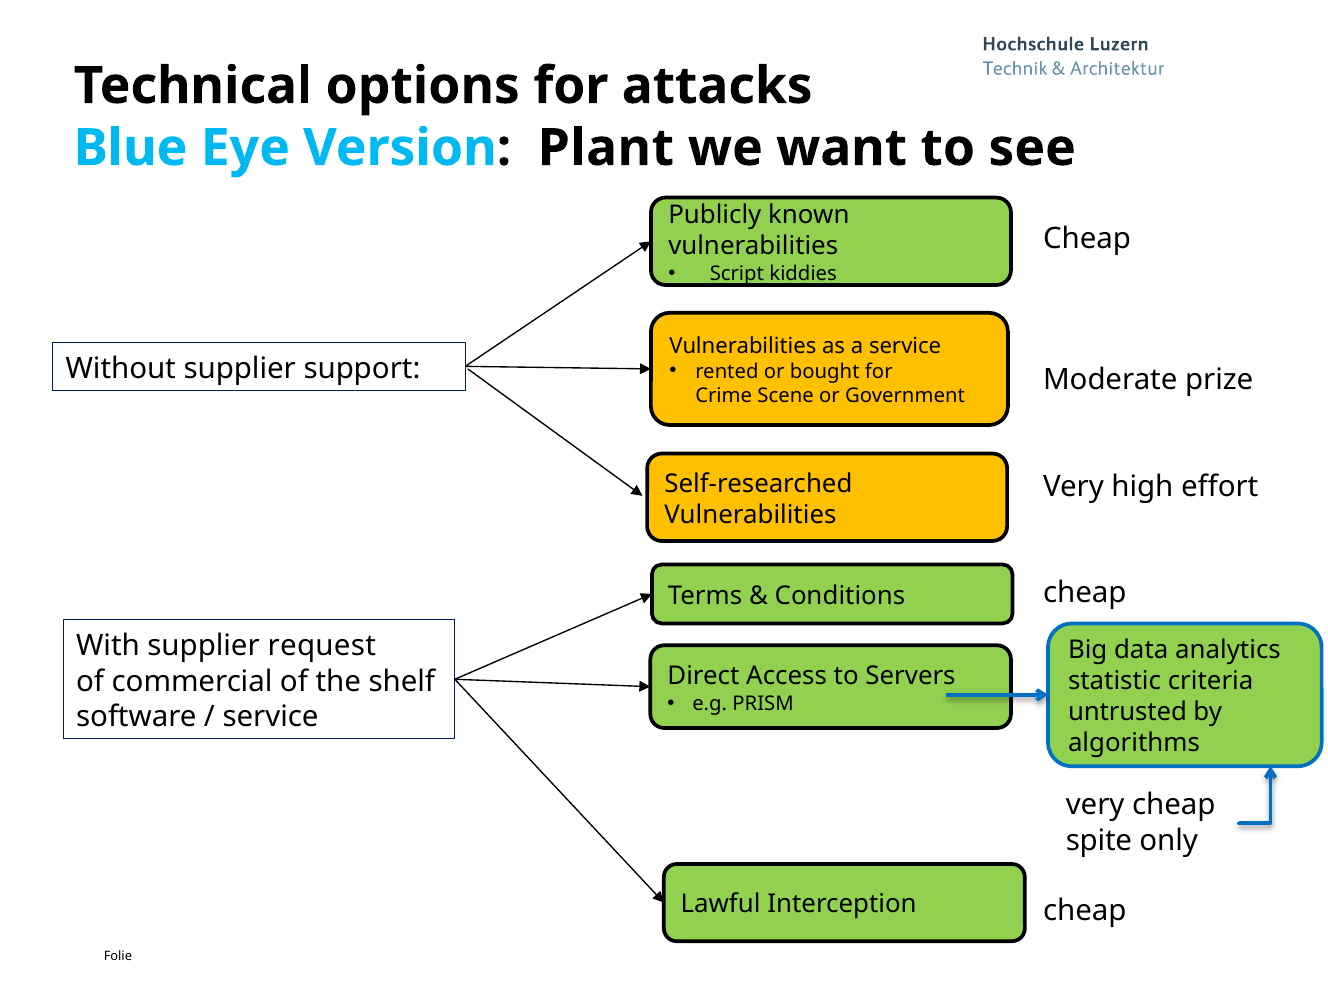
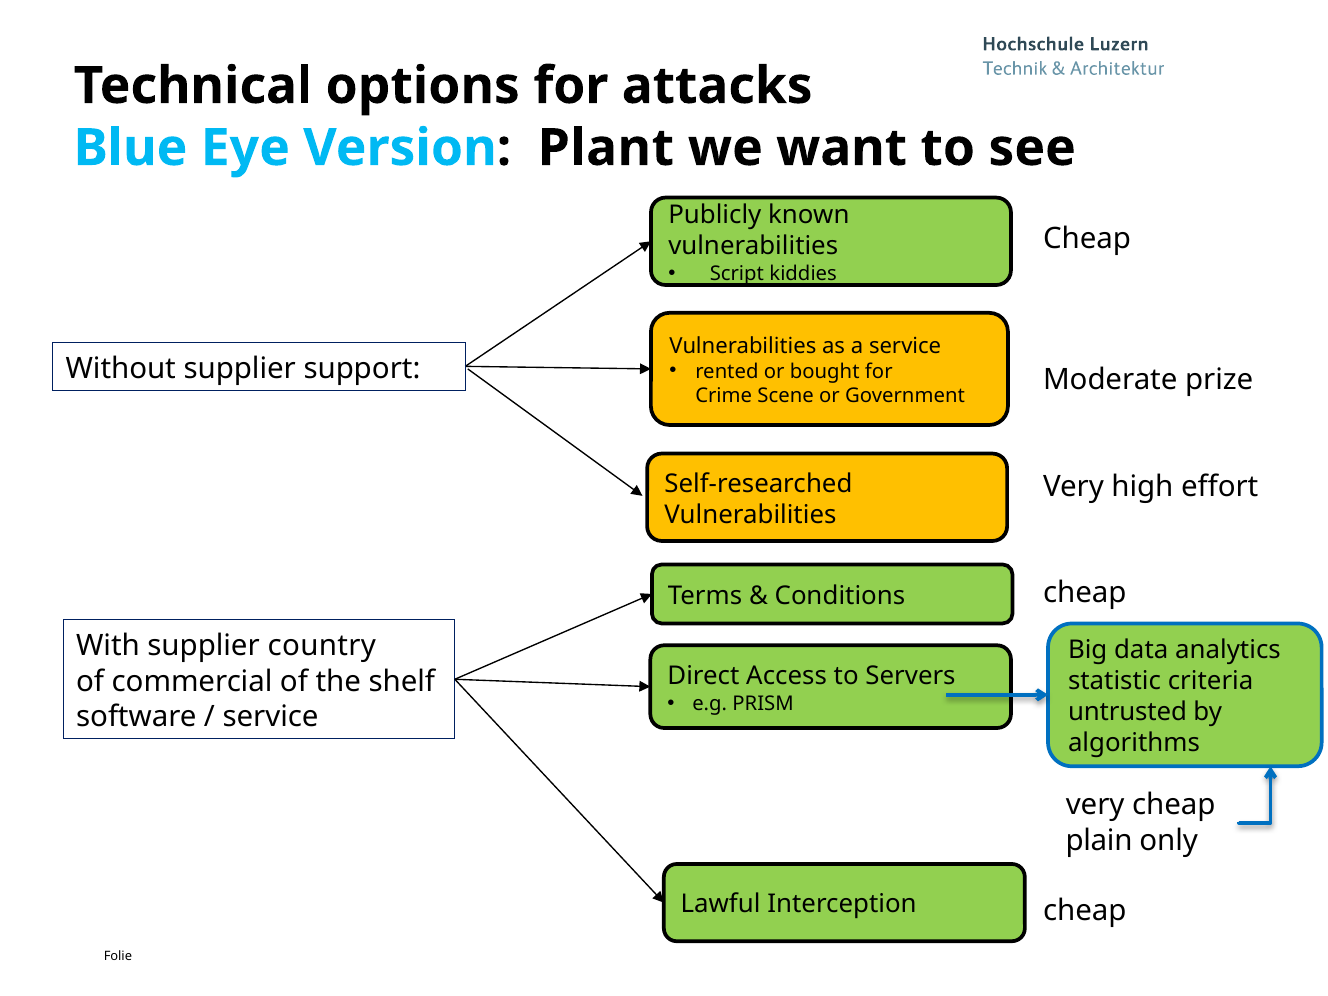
request: request -> country (322, 646)
spite: spite -> plain (1099, 840)
